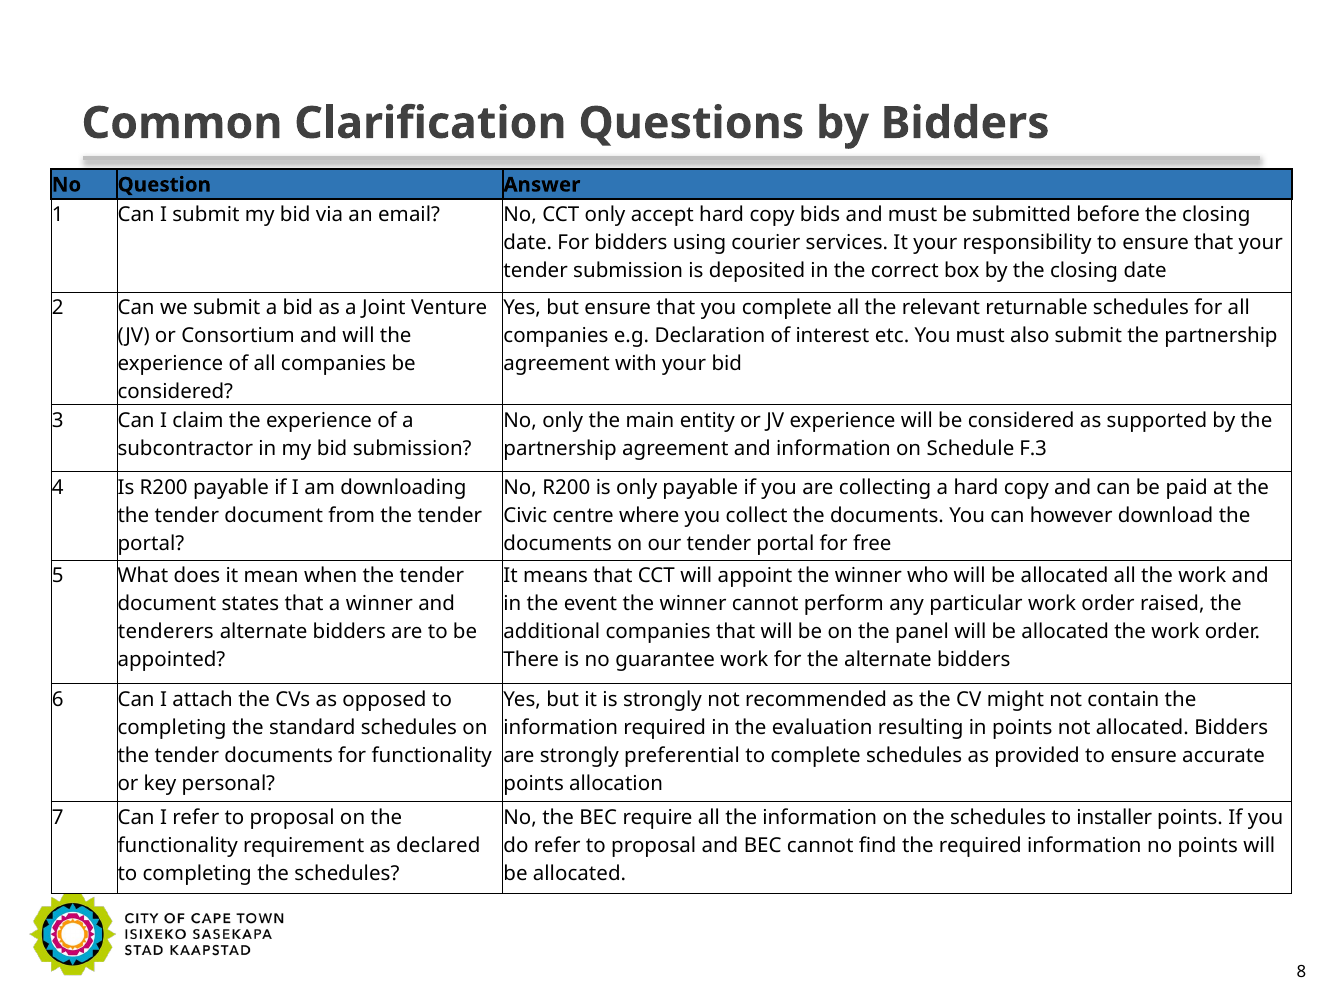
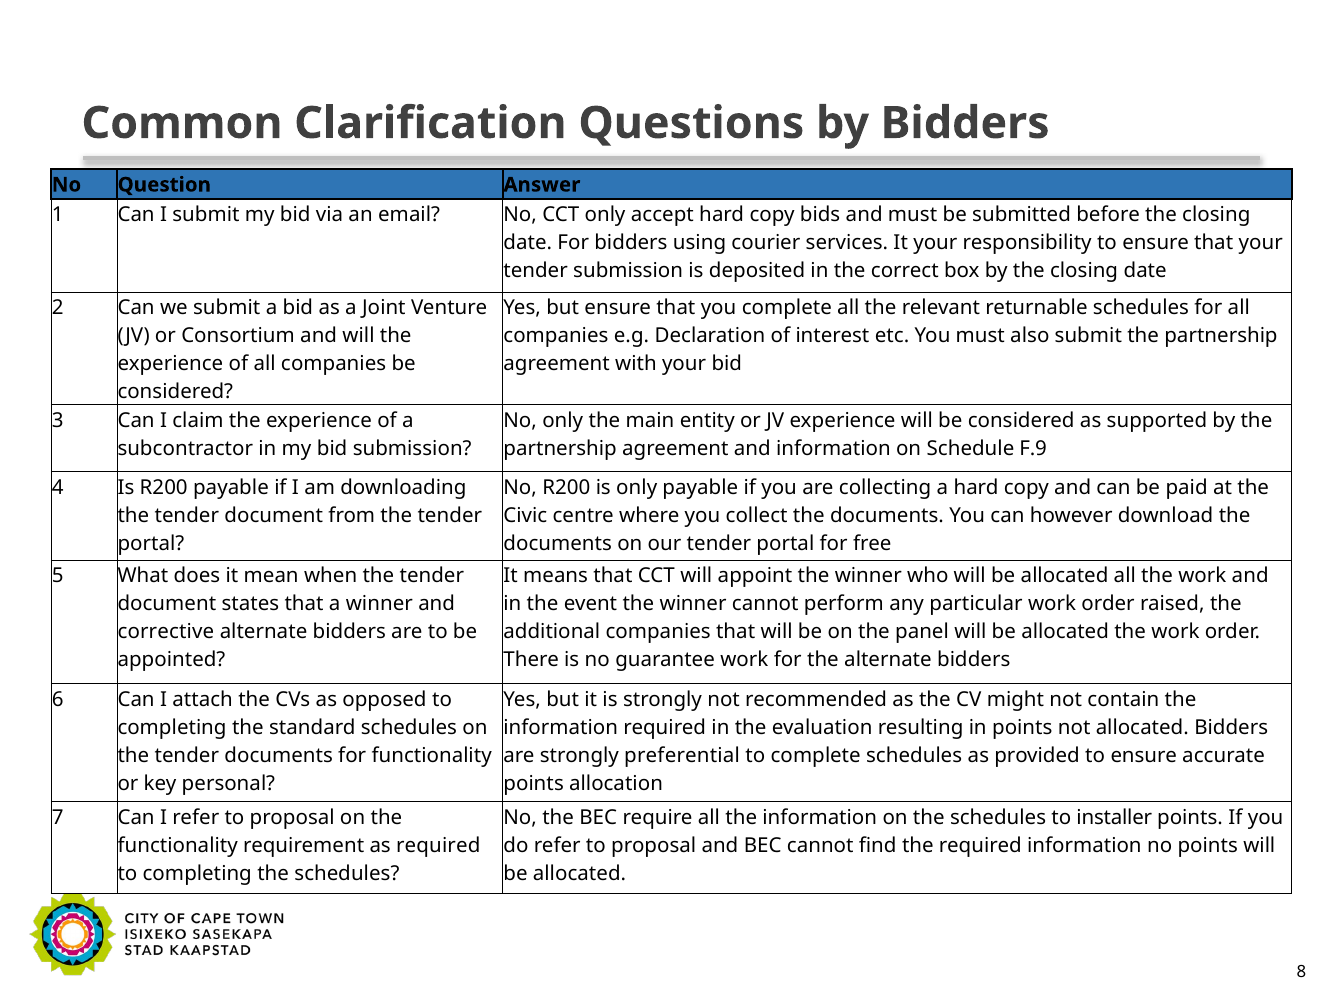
F.3: F.3 -> F.9 (1033, 448)
tenderers: tenderers -> corrective (166, 632)
as declared: declared -> required (438, 846)
